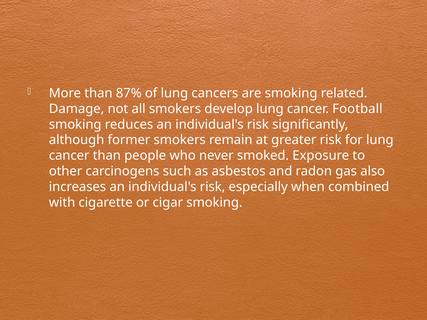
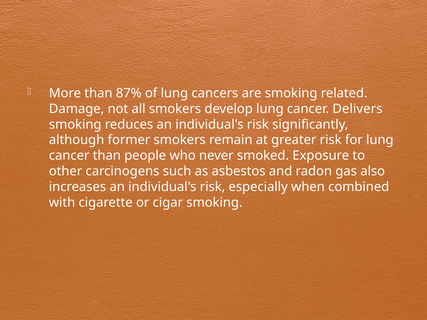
Football: Football -> Delivers (357, 109)
